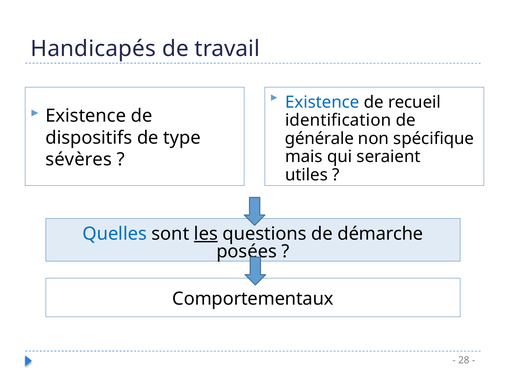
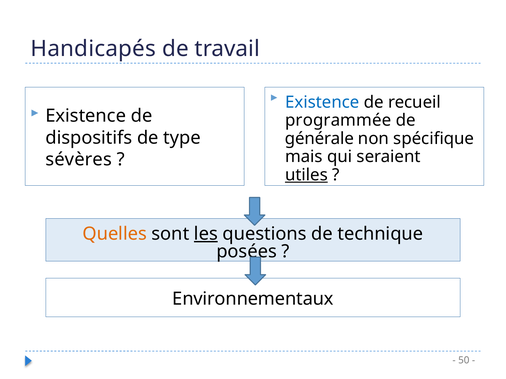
identification: identification -> programmée (338, 121)
utiles underline: none -> present (306, 175)
Quelles colour: blue -> orange (115, 234)
démarche: démarche -> technique (380, 234)
Comportementaux: Comportementaux -> Environnementaux (253, 299)
28: 28 -> 50 (464, 361)
